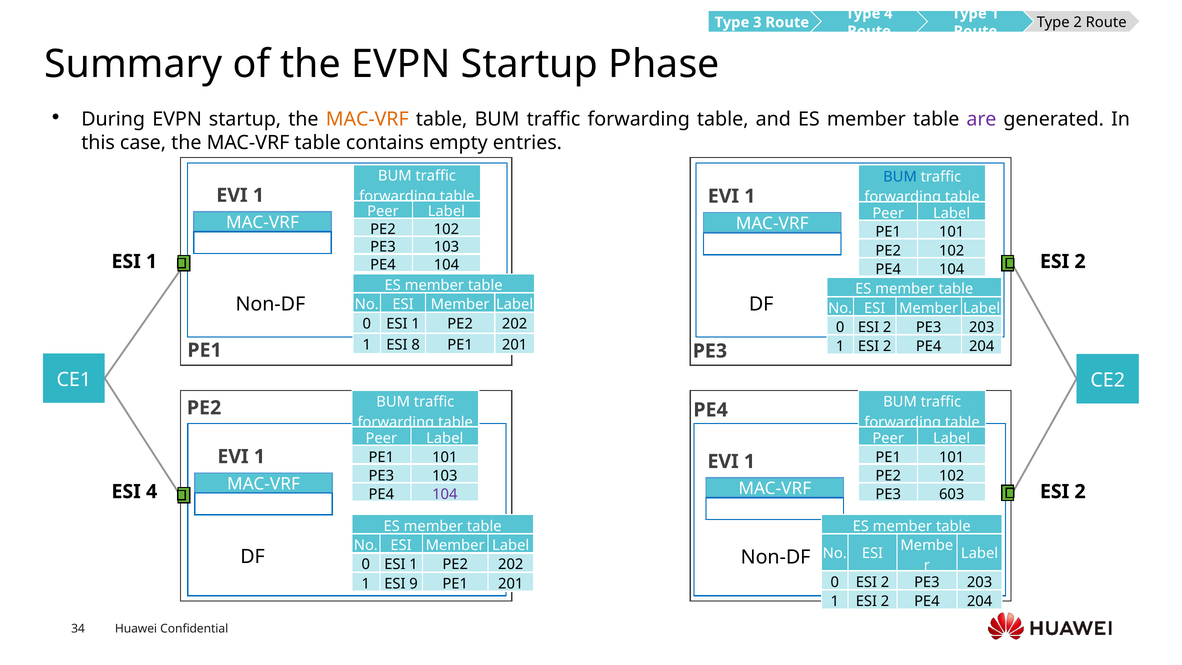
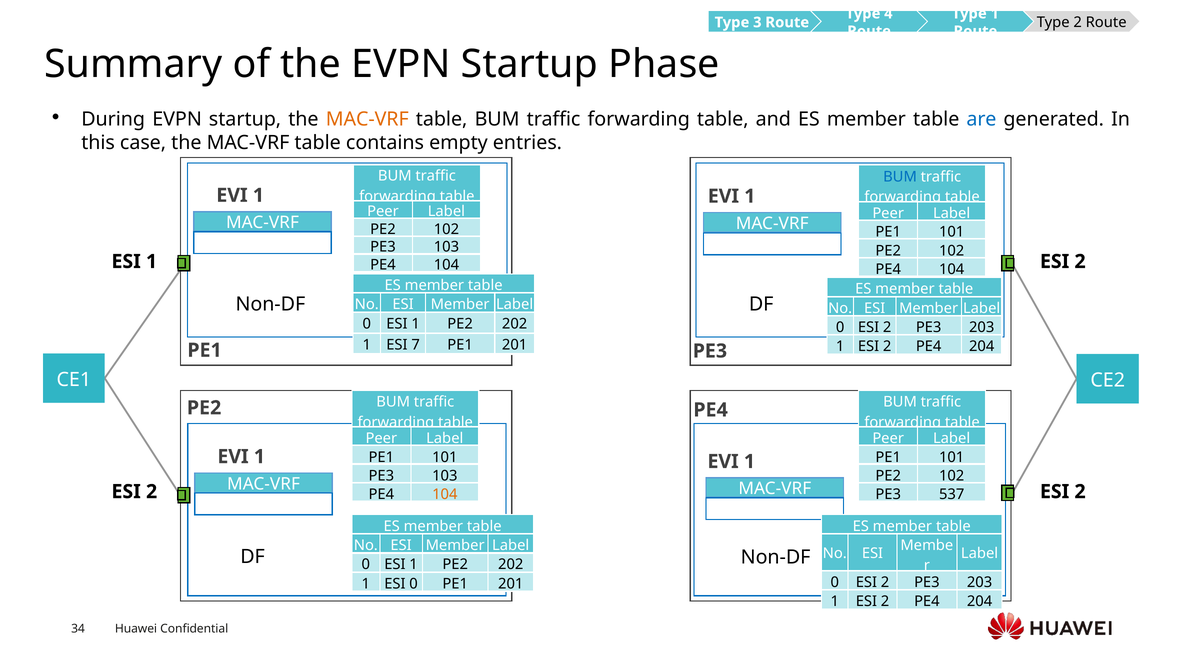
are colour: purple -> blue (981, 119)
8: 8 -> 7 (416, 345)
4: 4 -> 2 (152, 492)
104 colour: purple -> orange (445, 494)
603: 603 -> 537 (952, 494)
ESI 9: 9 -> 0 (414, 584)
